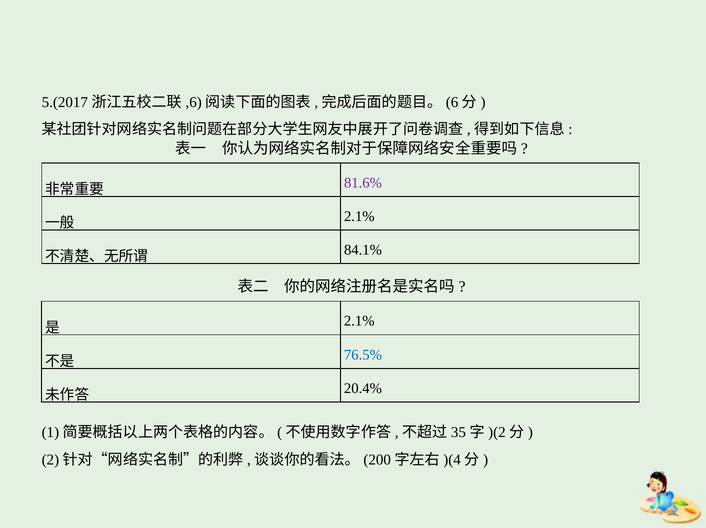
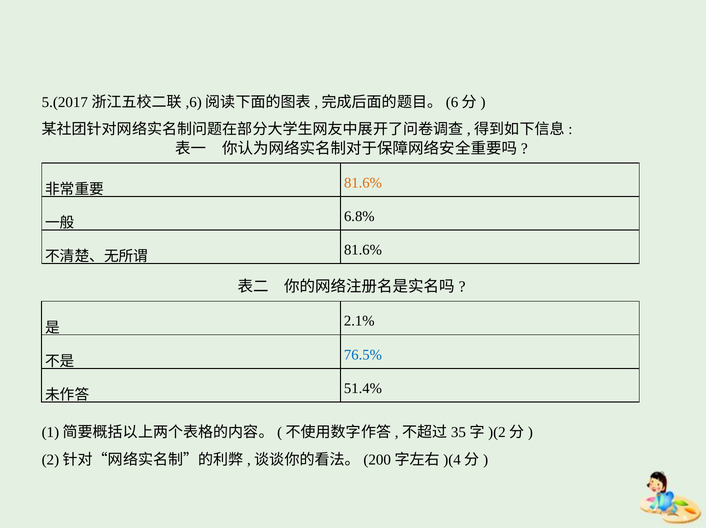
81.6% colour: purple -> orange (363, 183)
2.1%: 2.1% -> 6.8% (359, 216)
84.1%: 84.1% -> 81.6% (363, 250)
20.4%: 20.4% -> 51.4% (363, 388)
